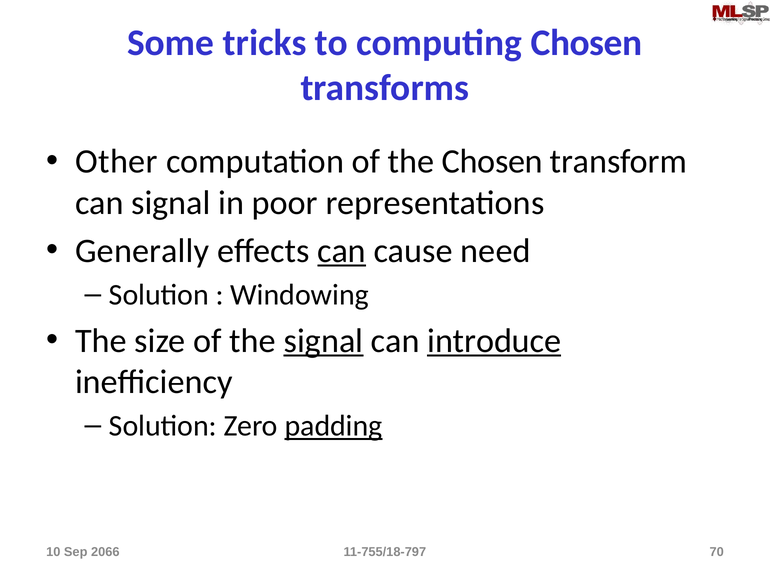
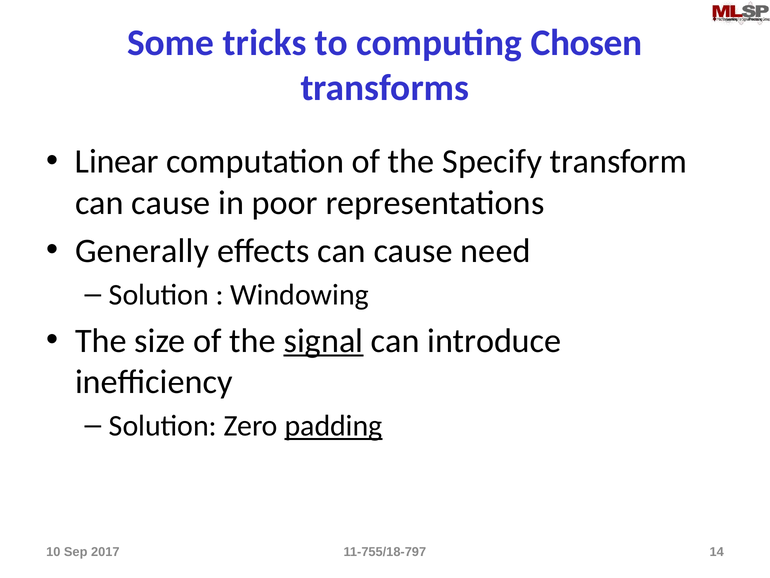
Other: Other -> Linear (117, 162)
the Chosen: Chosen -> Specify (492, 162)
signal: signal -> cause (171, 203)
can underline: present -> none (342, 251)
introduce underline: present -> none (494, 340)
2066: 2066 -> 2017 (105, 552)
70: 70 -> 14 (717, 552)
